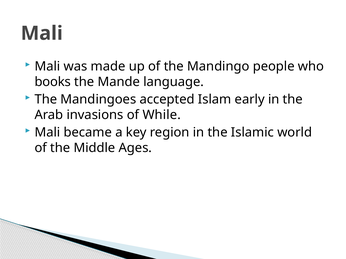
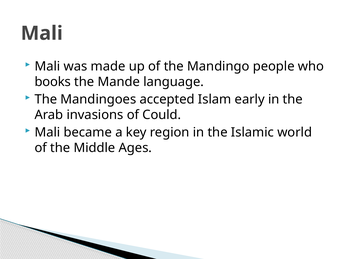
While: While -> Could (162, 115)
